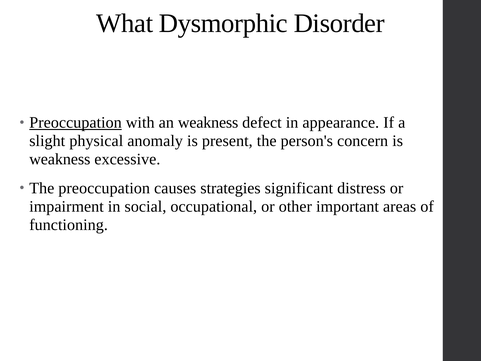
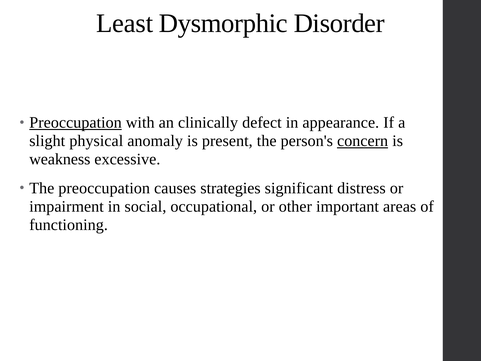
What: What -> Least (125, 23)
an weakness: weakness -> clinically (208, 123)
concern underline: none -> present (363, 141)
